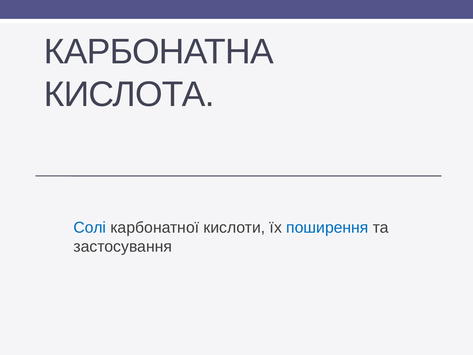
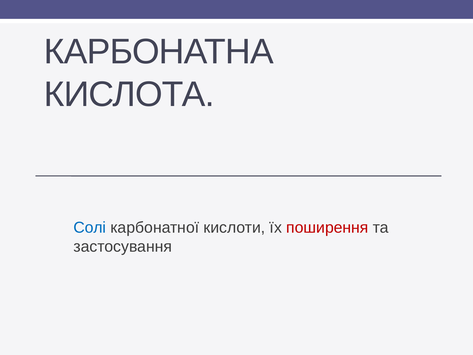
поширення colour: blue -> red (327, 228)
